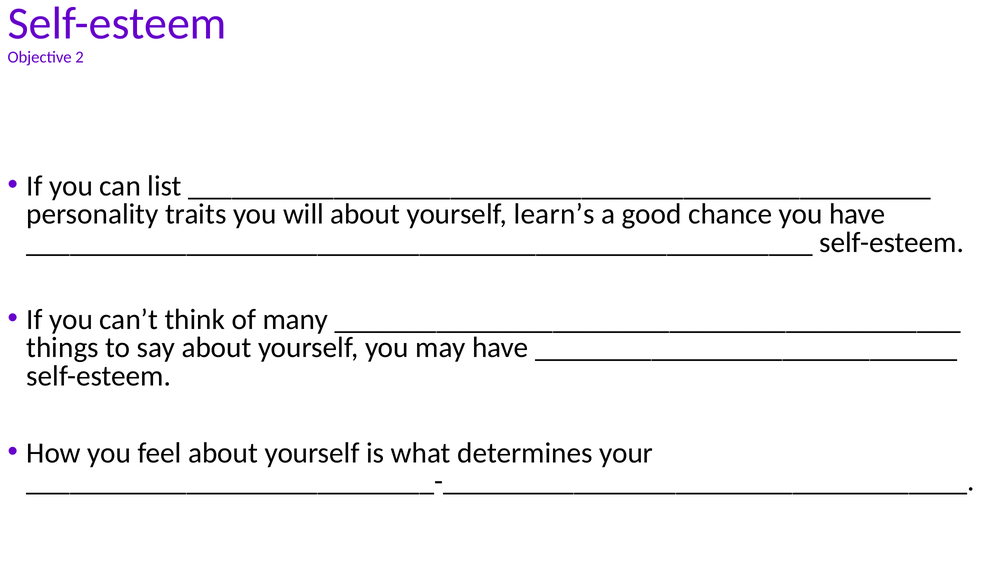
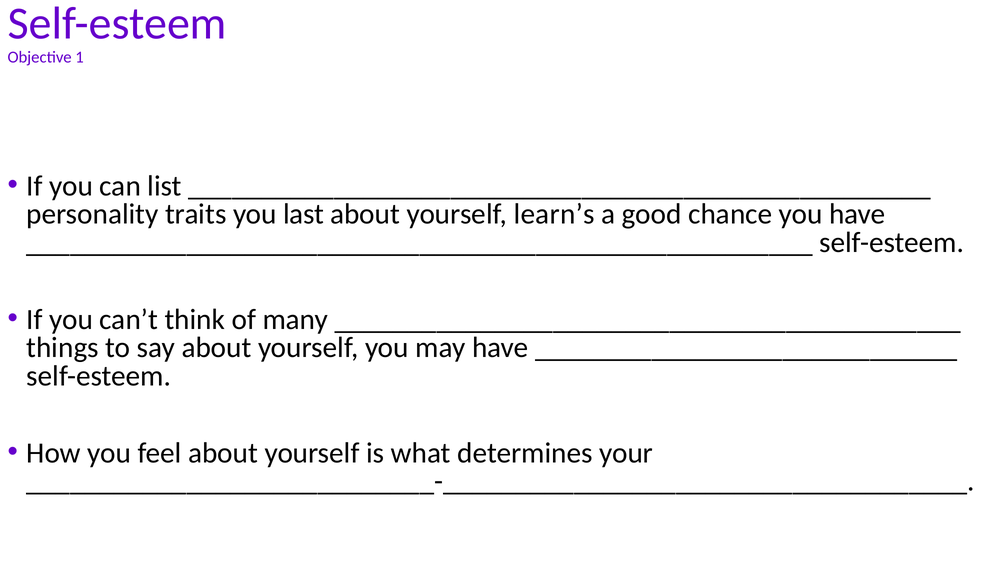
2: 2 -> 1 (80, 57)
will: will -> last (304, 214)
